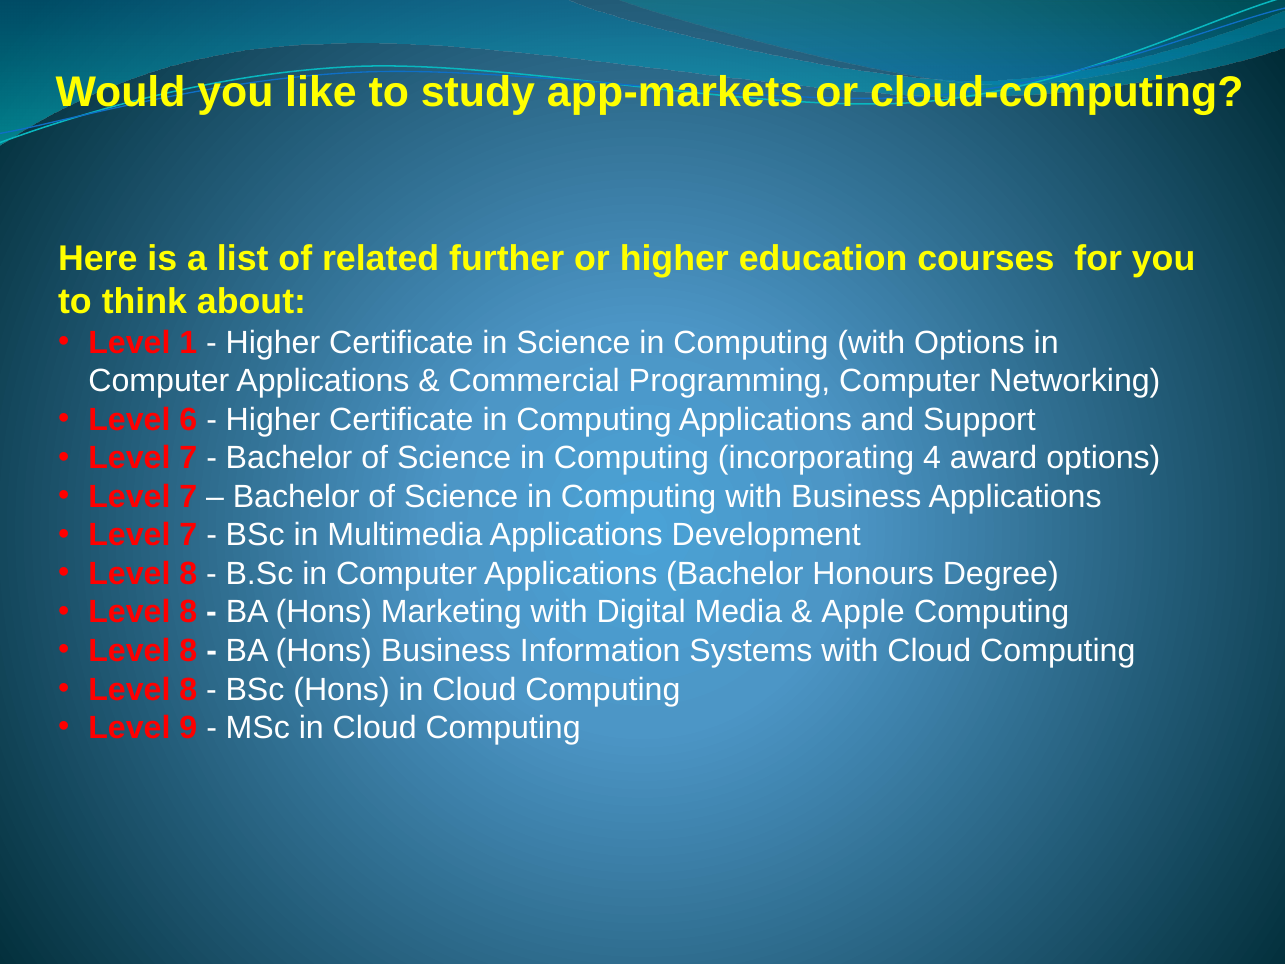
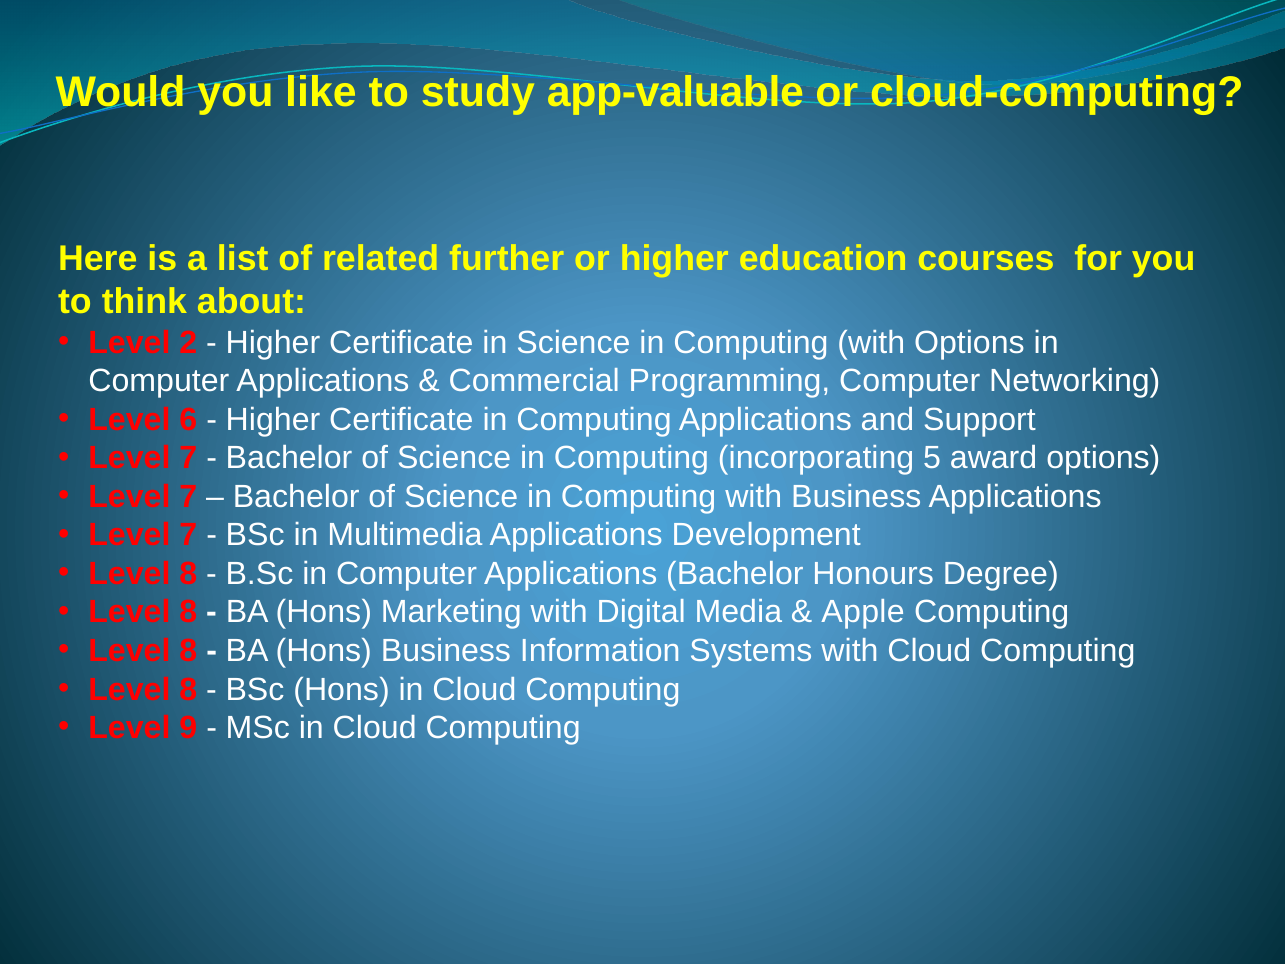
app-markets: app-markets -> app-valuable (675, 92)
1: 1 -> 2 (188, 342)
4: 4 -> 5 (932, 458)
